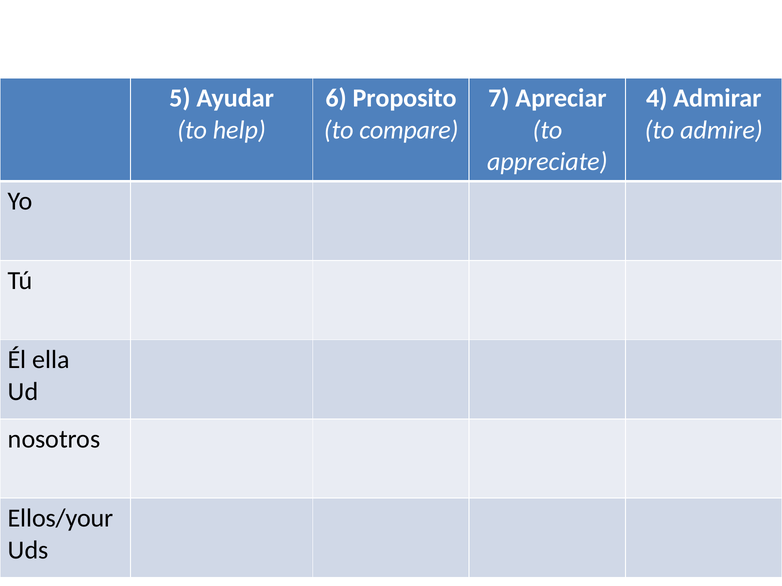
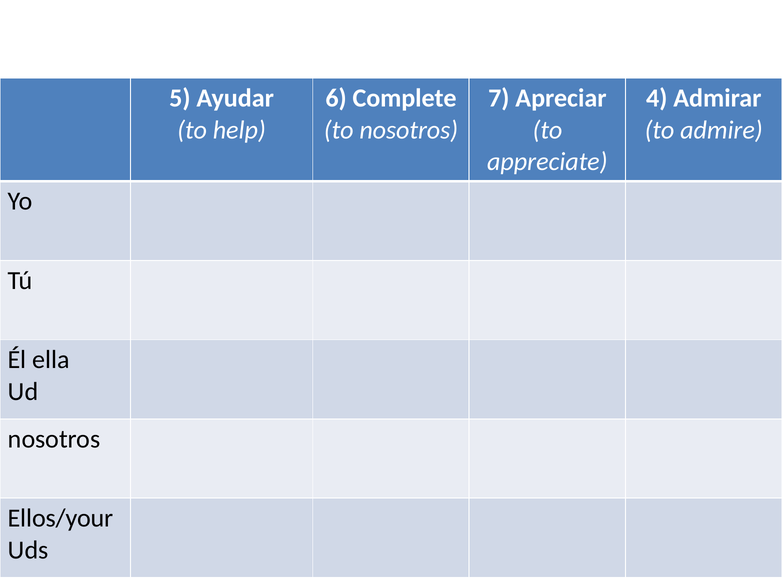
Proposito: Proposito -> Complete (405, 98)
to compare: compare -> nosotros (409, 130)
